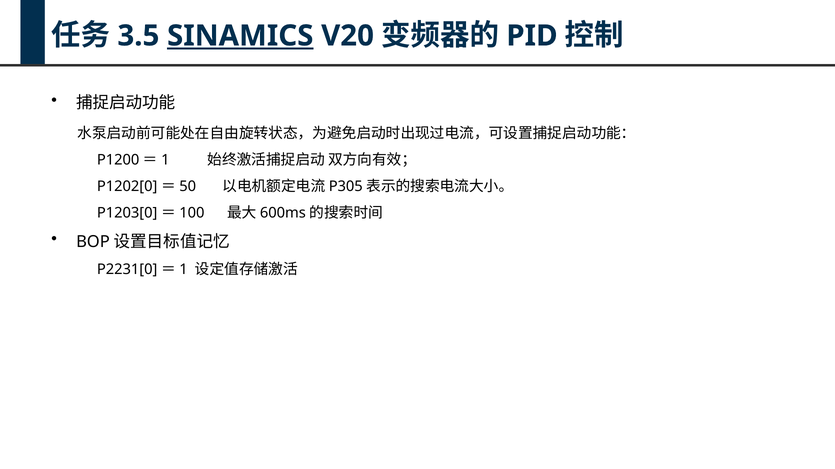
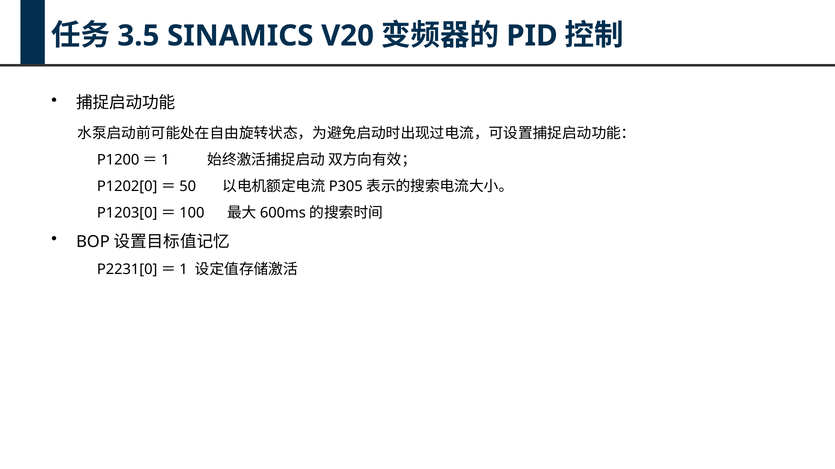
SINAMICS underline: present -> none (240, 36)
